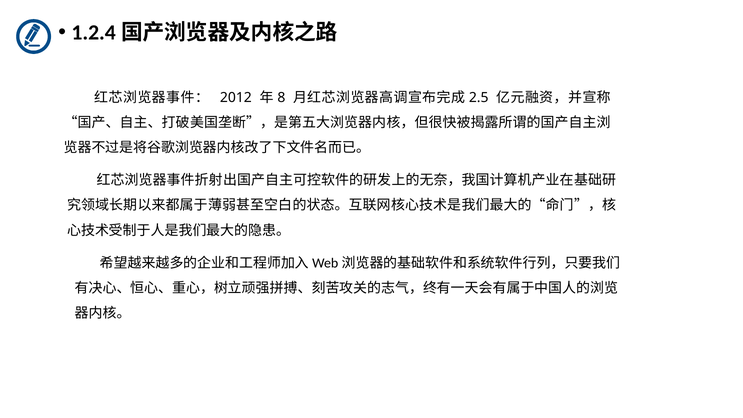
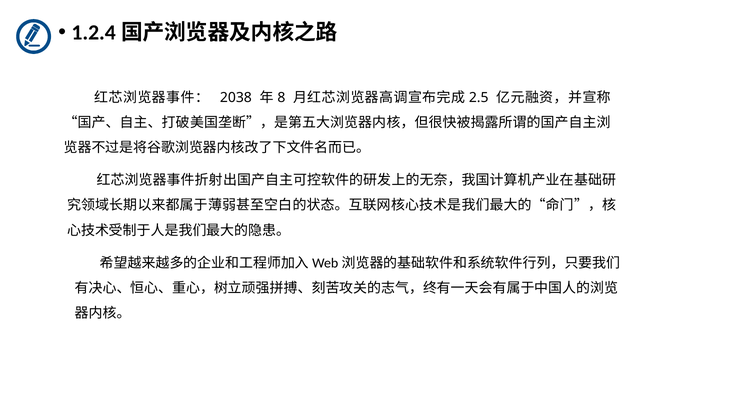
2012: 2012 -> 2038 (236, 97)
